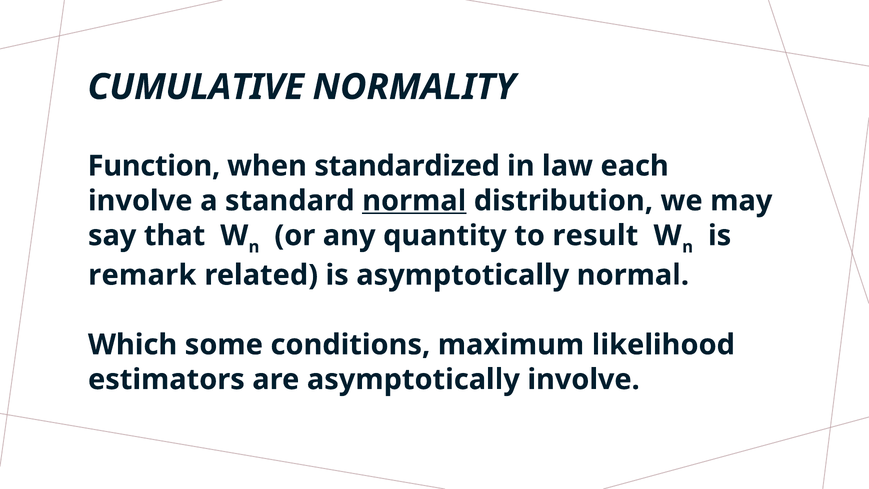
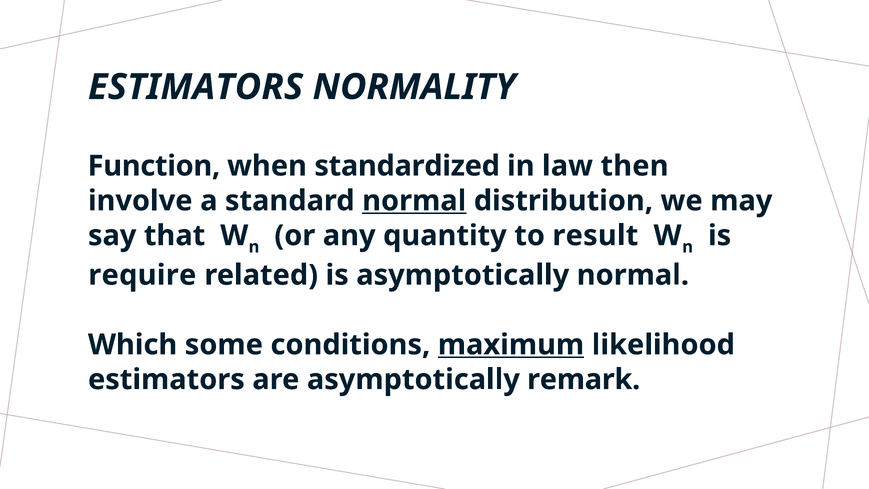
CUMULATIVE: CUMULATIVE -> ESTIMATORS (196, 87)
each: each -> then (635, 166)
remark: remark -> require (142, 275)
maximum underline: none -> present (511, 345)
asymptotically involve: involve -> remark (584, 379)
